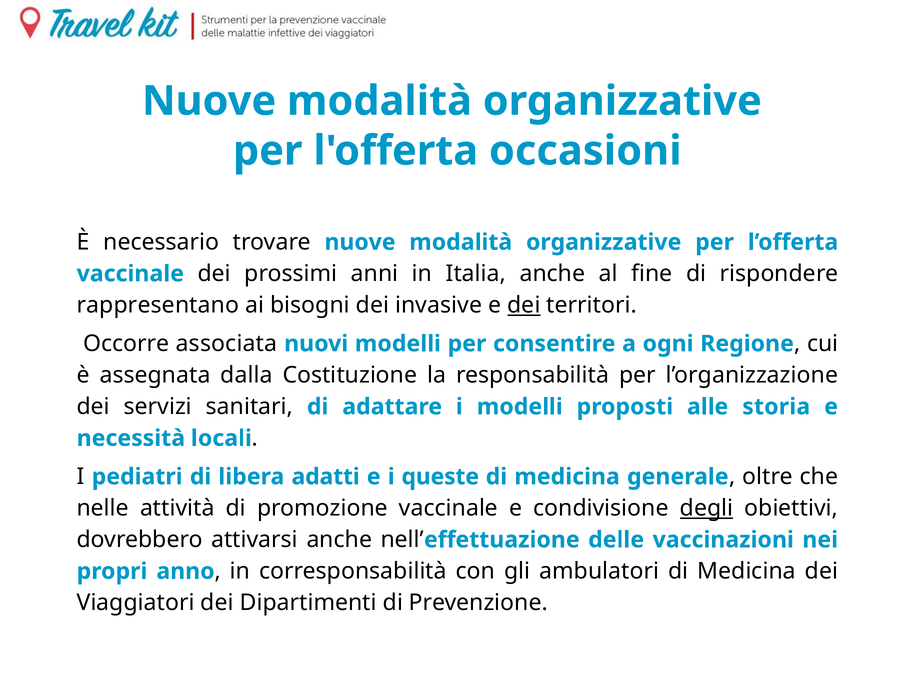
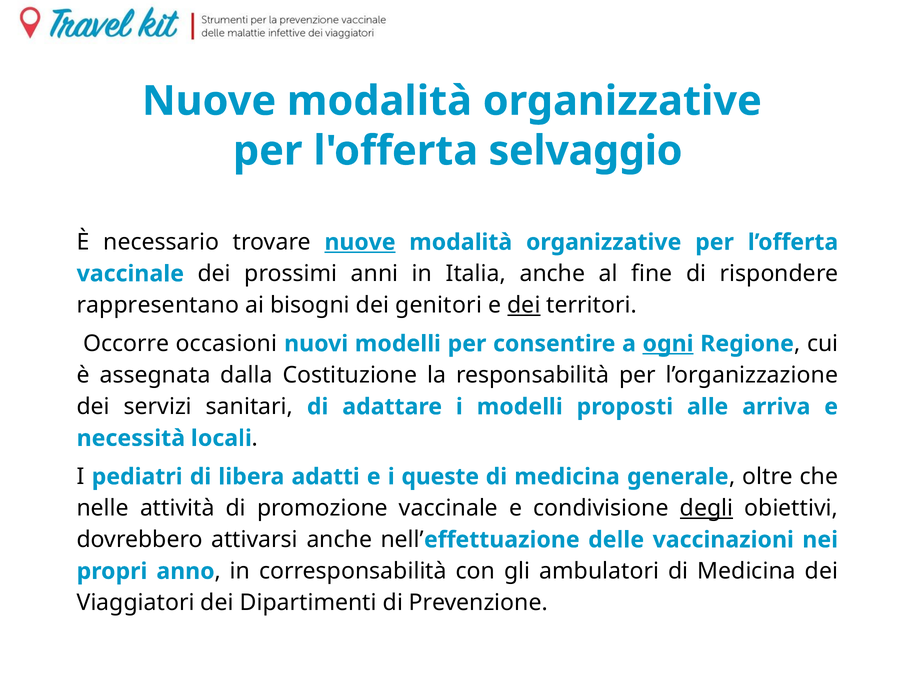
occasioni: occasioni -> selvaggio (586, 151)
nuove underline: none -> present (360, 242)
invasive: invasive -> genitori (439, 305)
associata: associata -> occasioni (226, 344)
ogni underline: none -> present (668, 344)
storia: storia -> arriva (776, 407)
